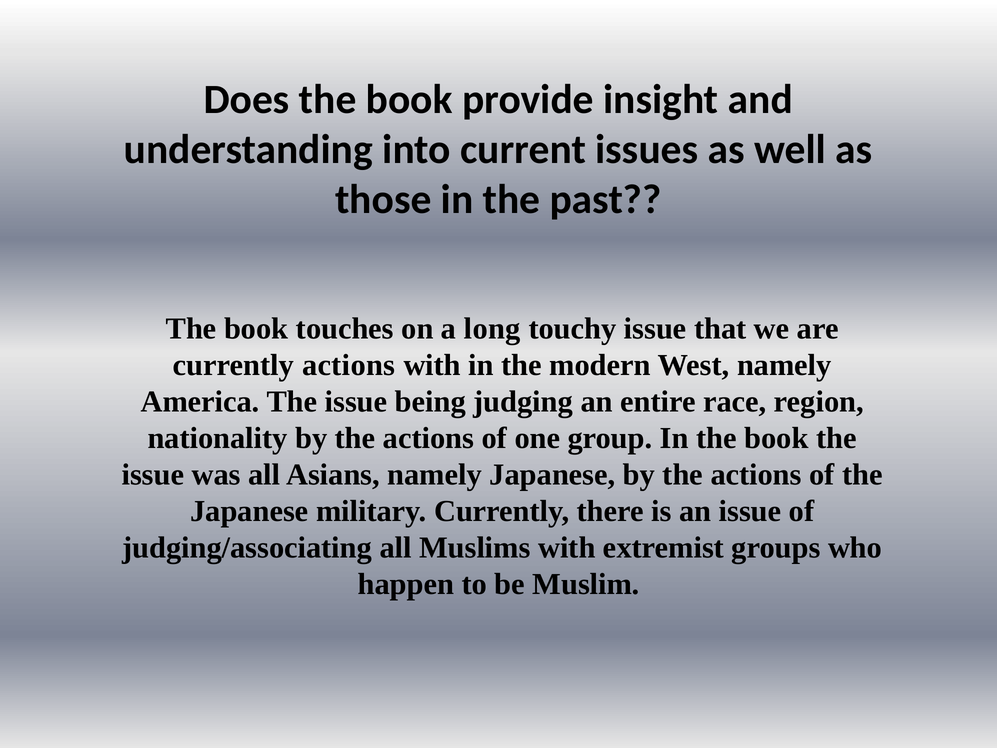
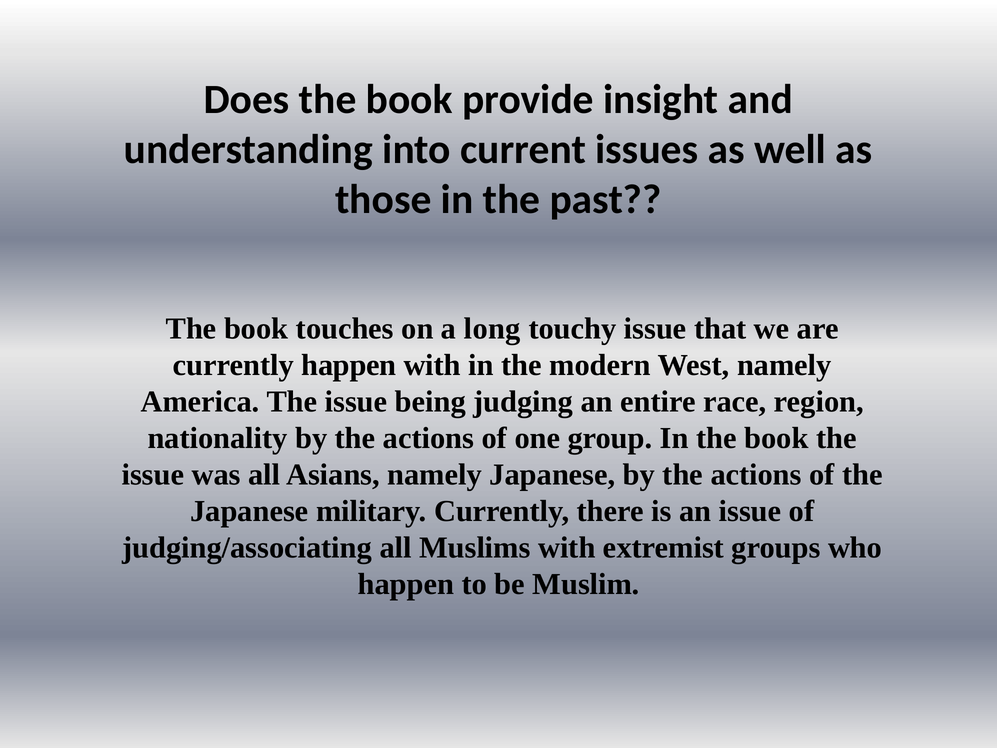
currently actions: actions -> happen (349, 365)
